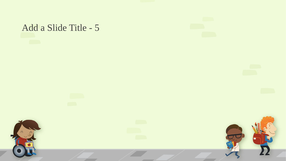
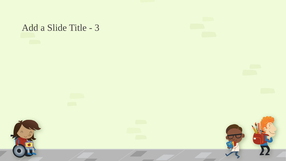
5: 5 -> 3 (97, 28)
